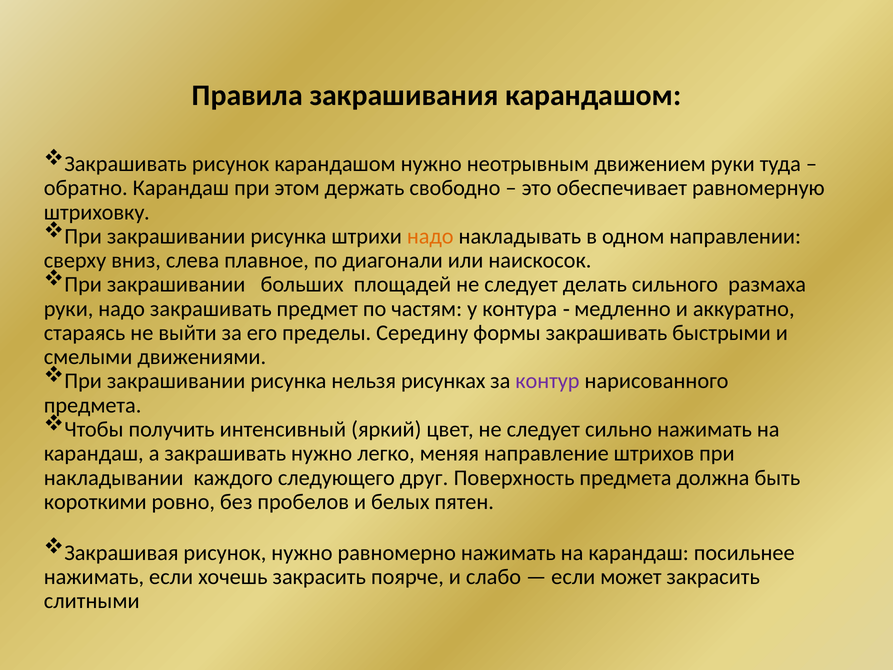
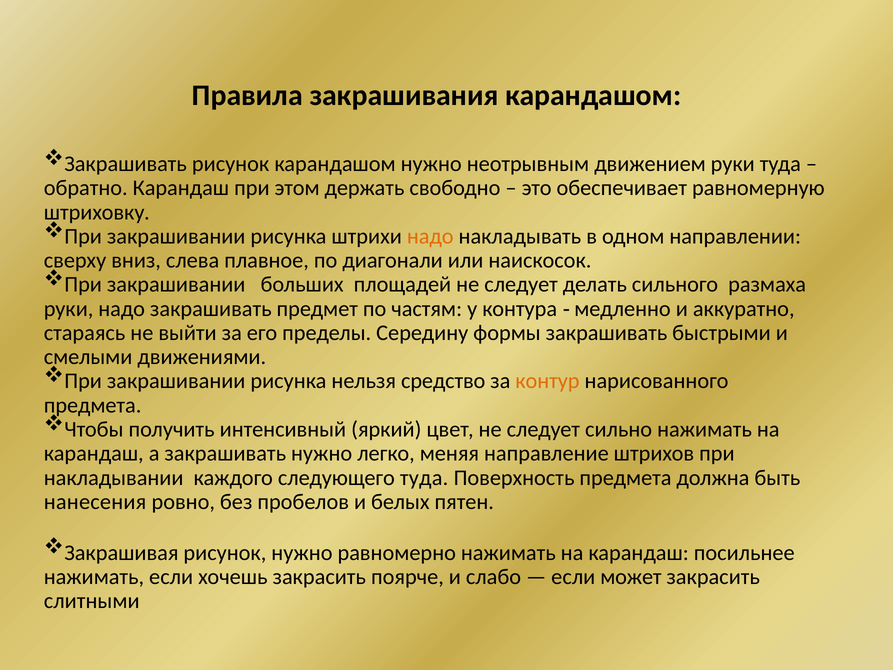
рисунках: рисунках -> средство (443, 381)
контур colour: purple -> orange (547, 381)
следующего друг: друг -> туда (424, 477)
короткими: короткими -> нанесения (95, 502)
